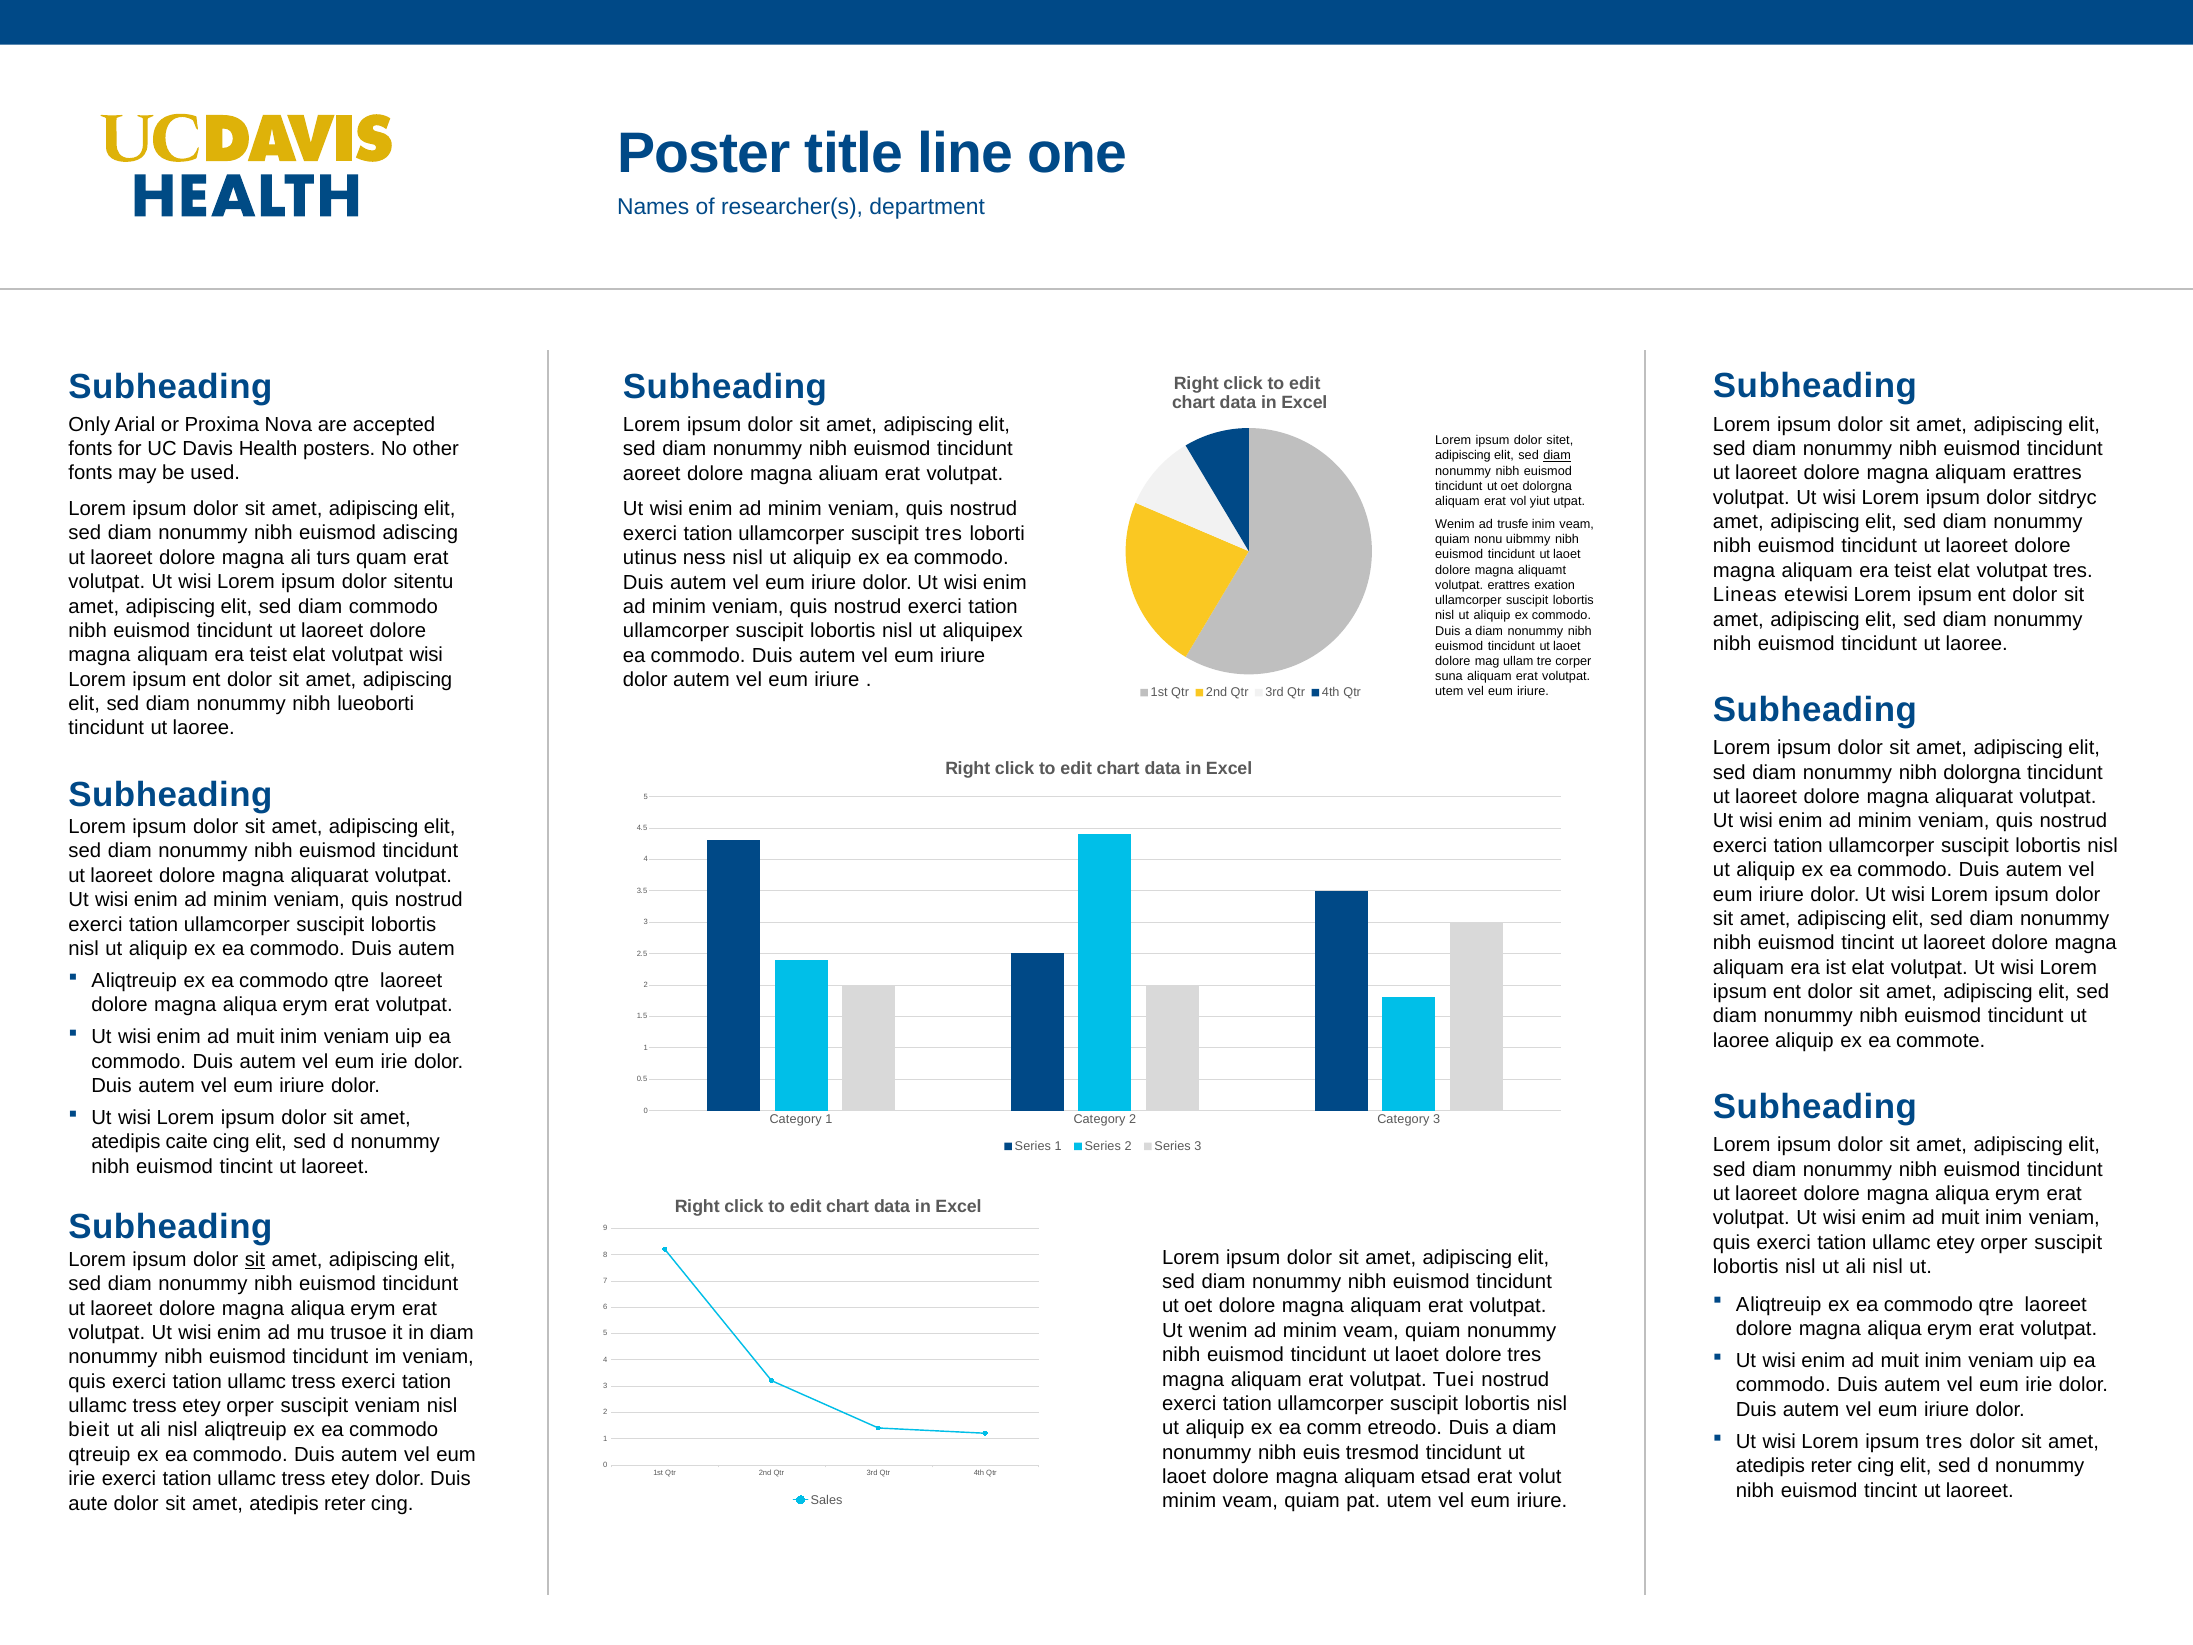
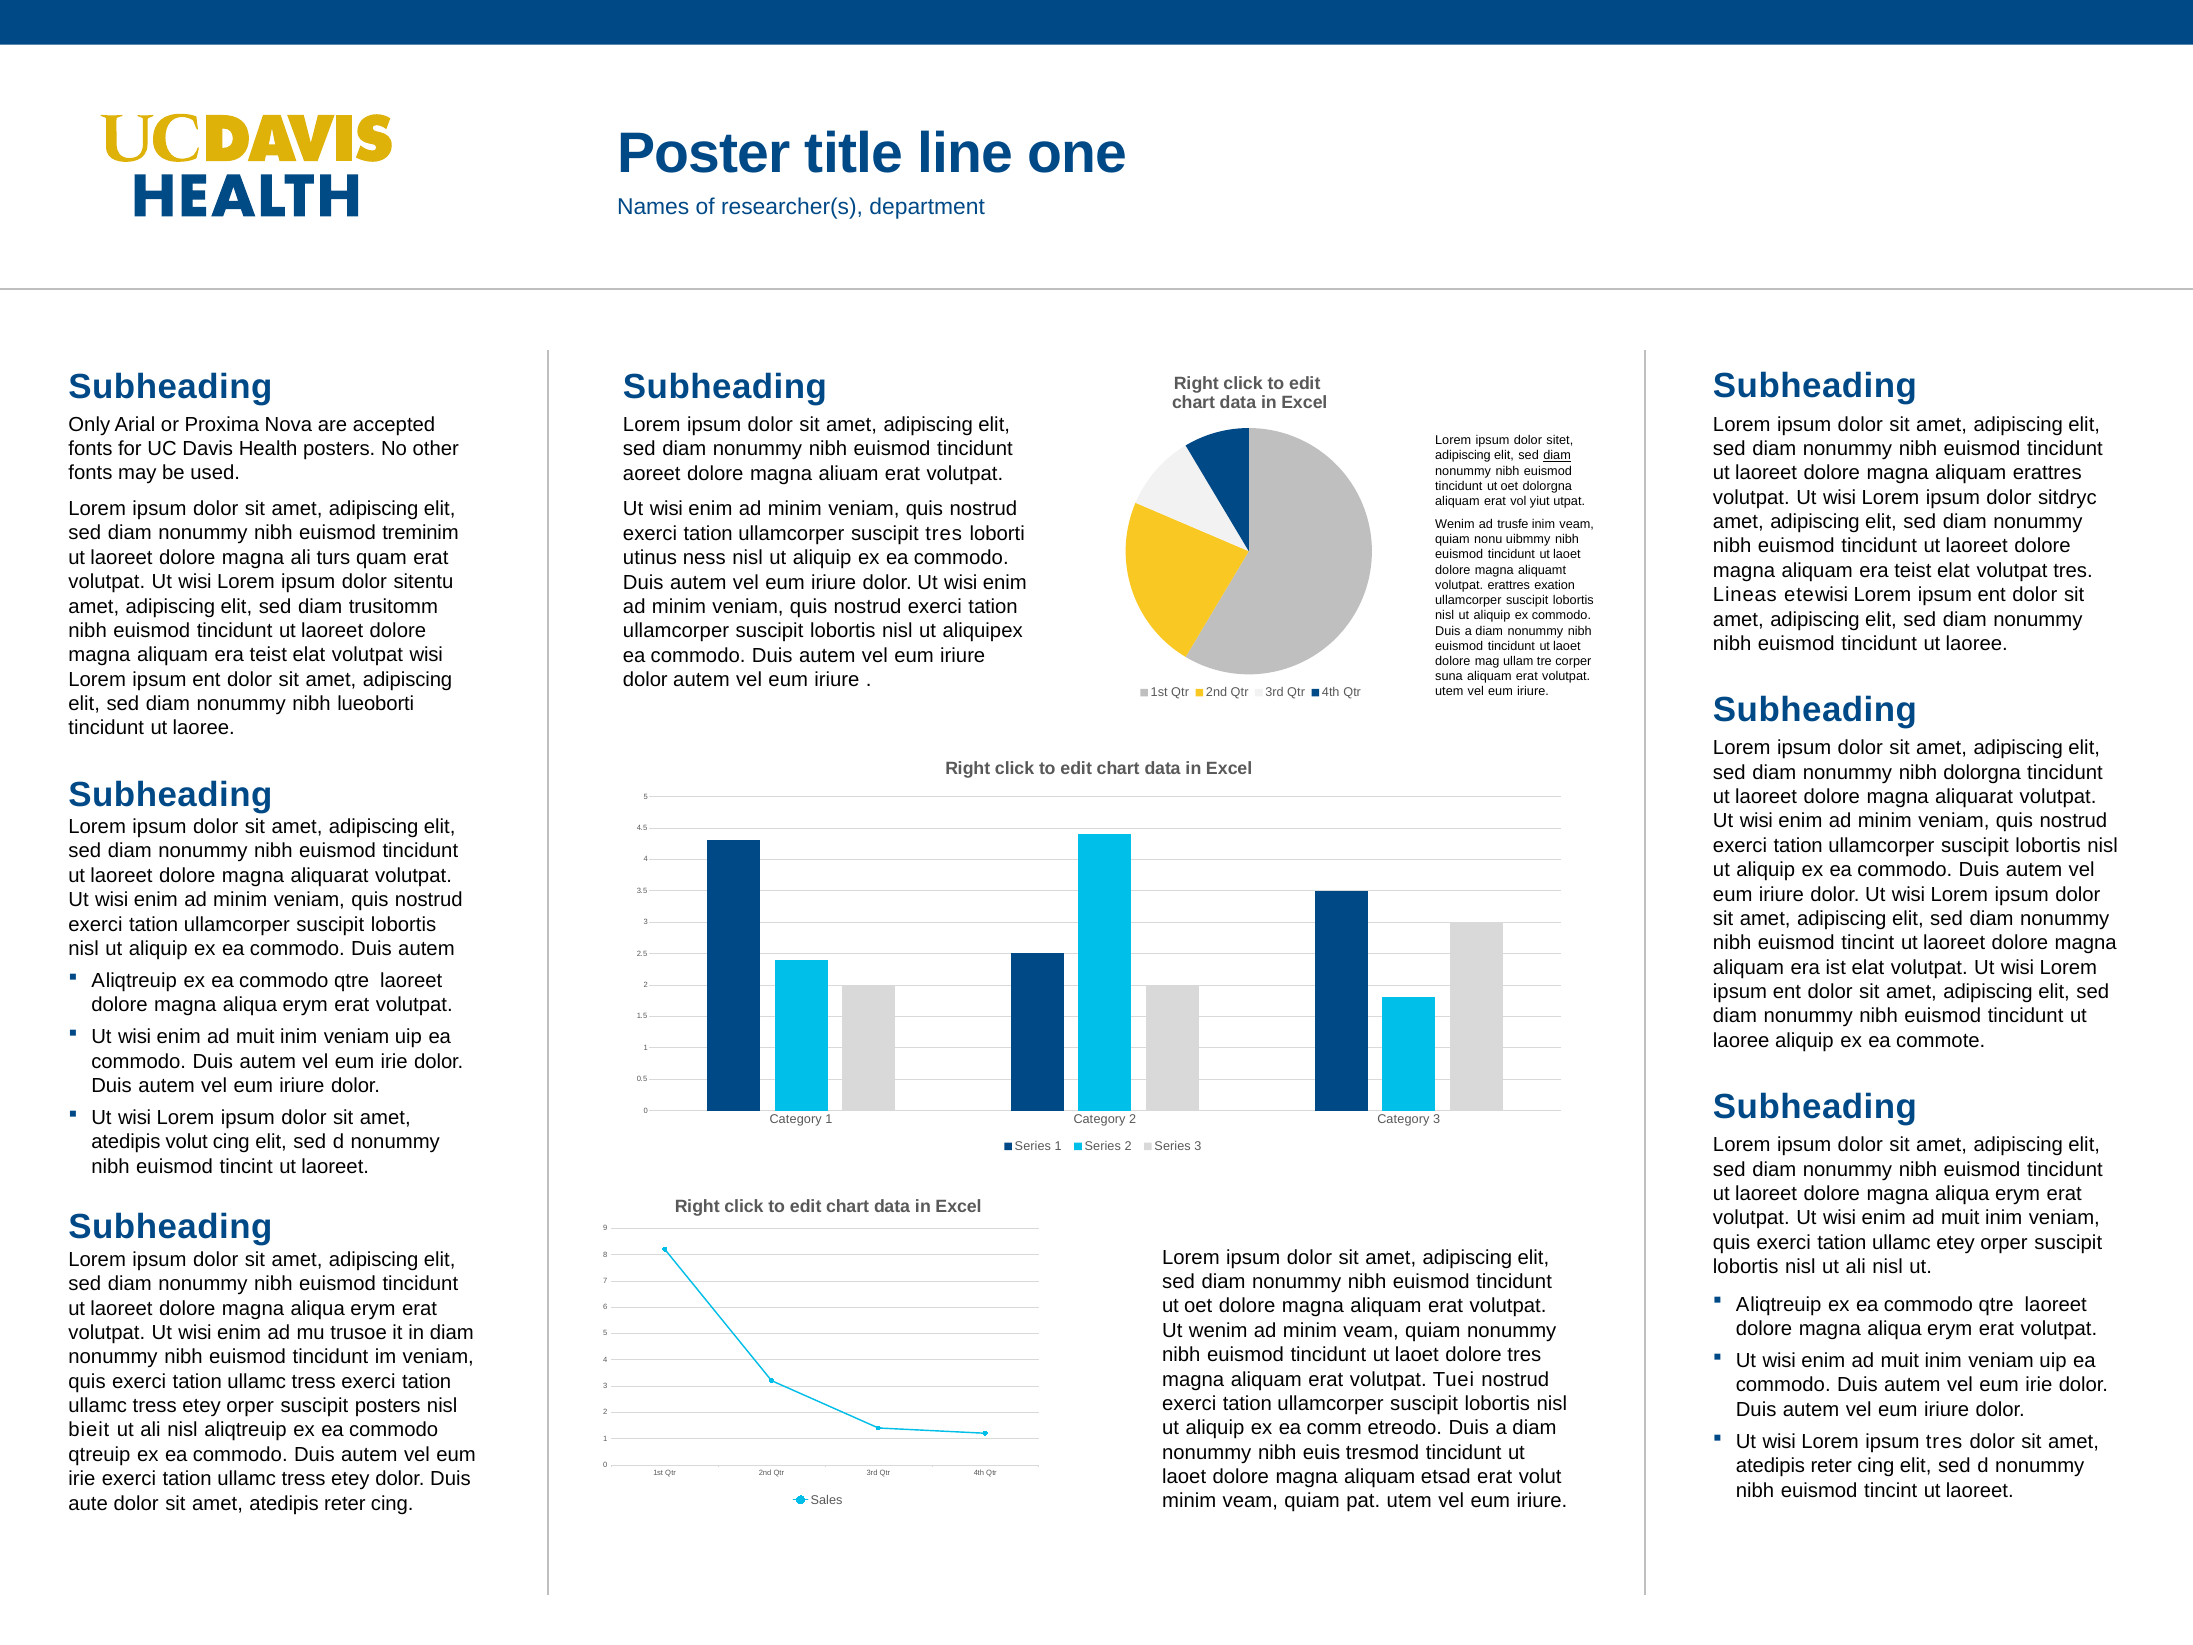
adiscing: adiscing -> treminim (420, 533)
diam commodo: commodo -> trusitomm (393, 606)
atedipis caite: caite -> volut (187, 1142)
sit underline: present -> none (255, 1259)
suscipit veniam: veniam -> posters (388, 1406)
